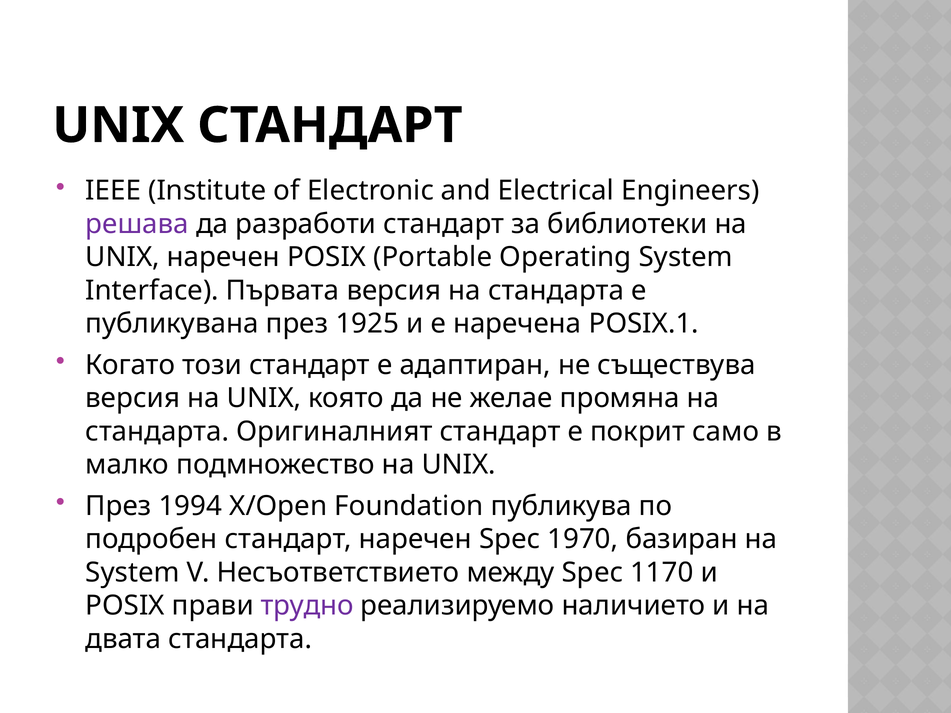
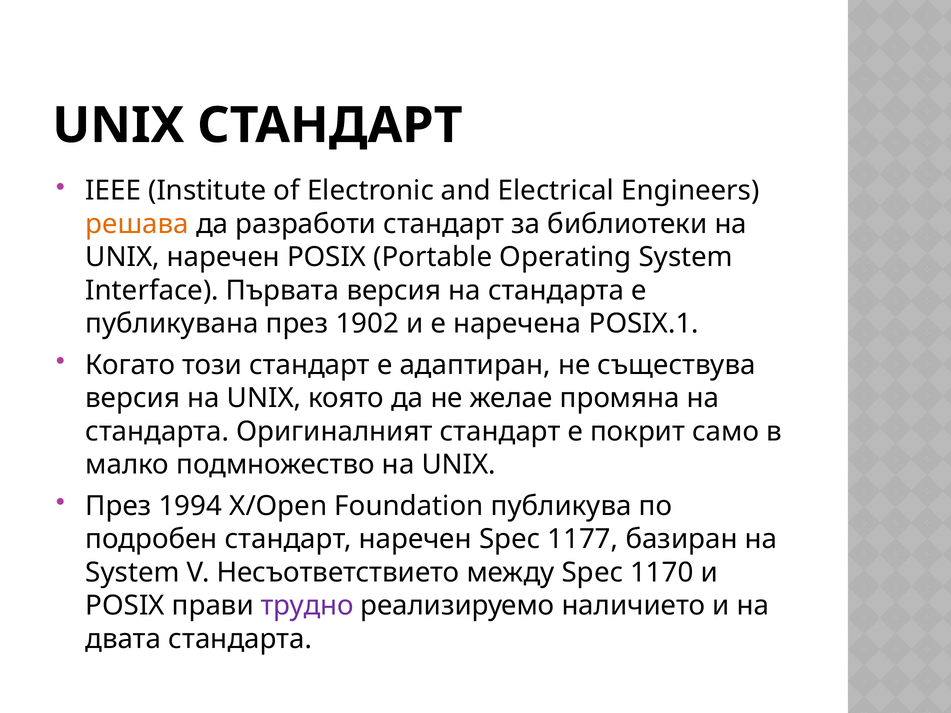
решава colour: purple -> orange (137, 224)
1925: 1925 -> 1902 (367, 324)
1970: 1970 -> 1177 (583, 539)
